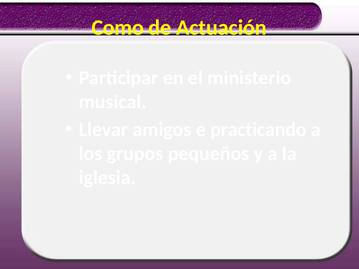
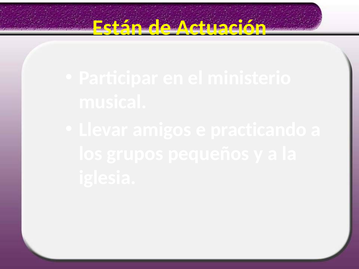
Como: Como -> Están (118, 28)
